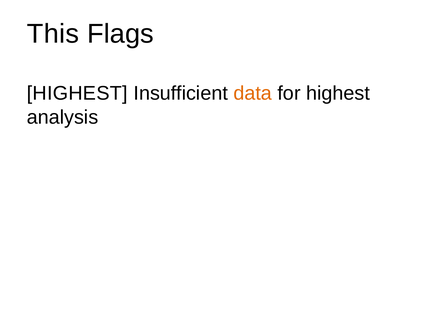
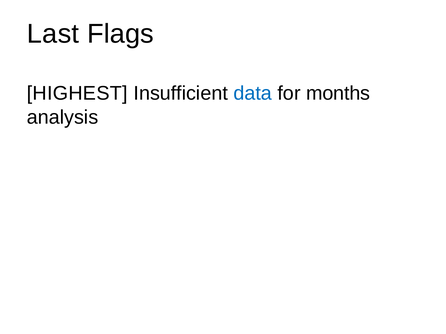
This: This -> Last (53, 34)
data colour: orange -> blue (253, 94)
for highest: highest -> months (338, 94)
